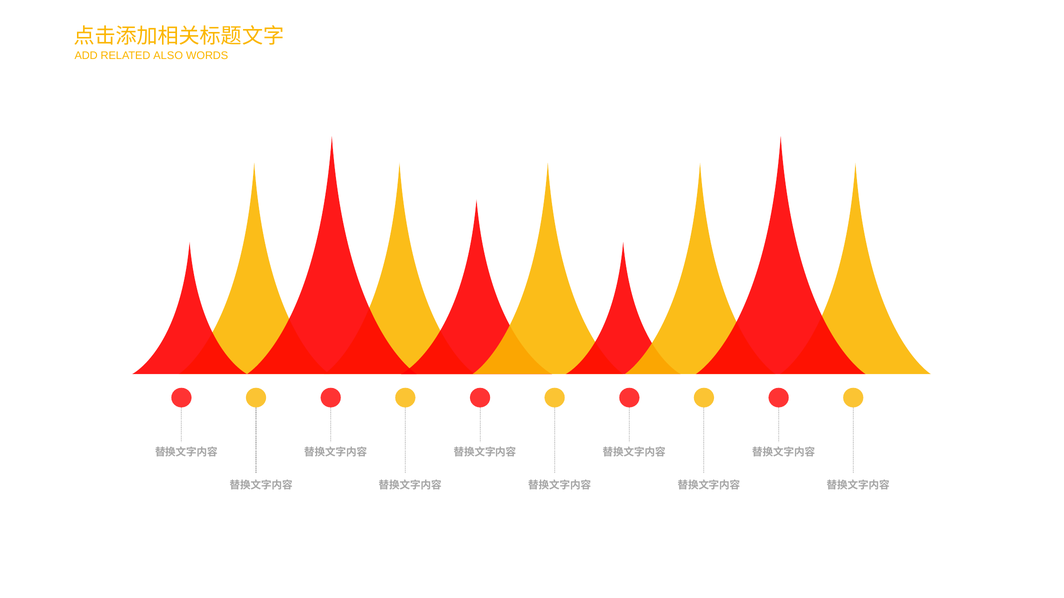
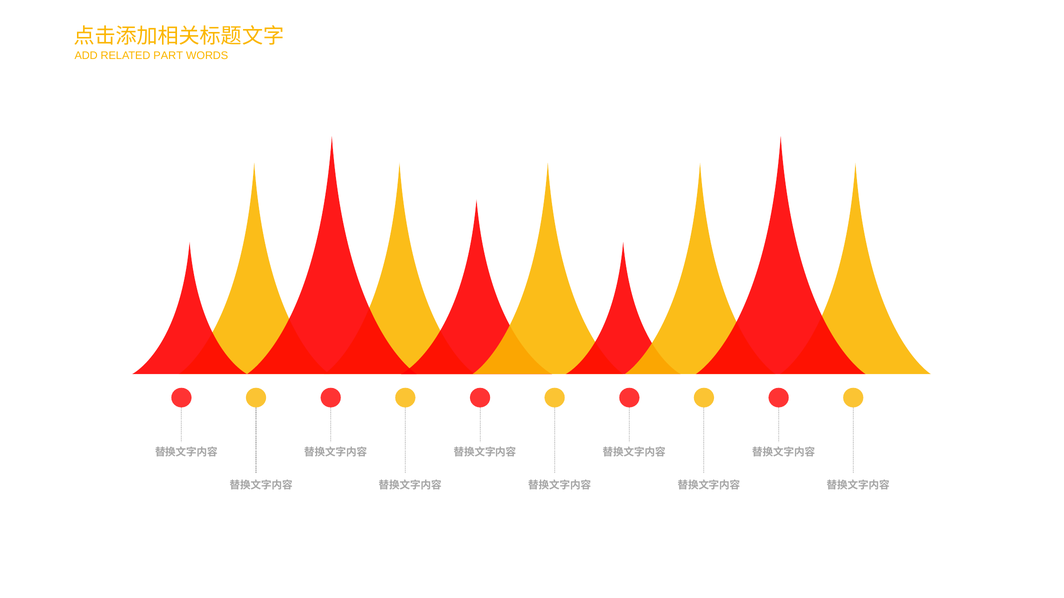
ALSO: ALSO -> PART (168, 56)
